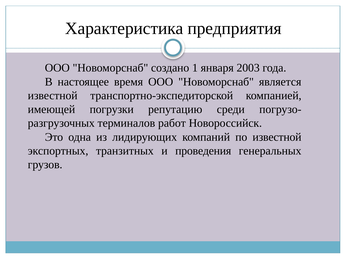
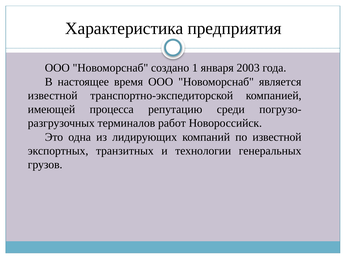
погрузки: погрузки -> процесса (112, 110)
проведения: проведения -> технологии (203, 151)
